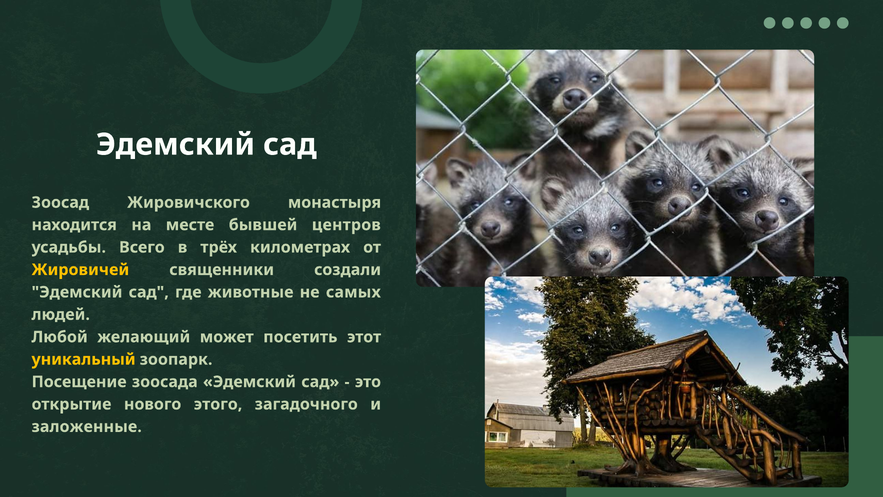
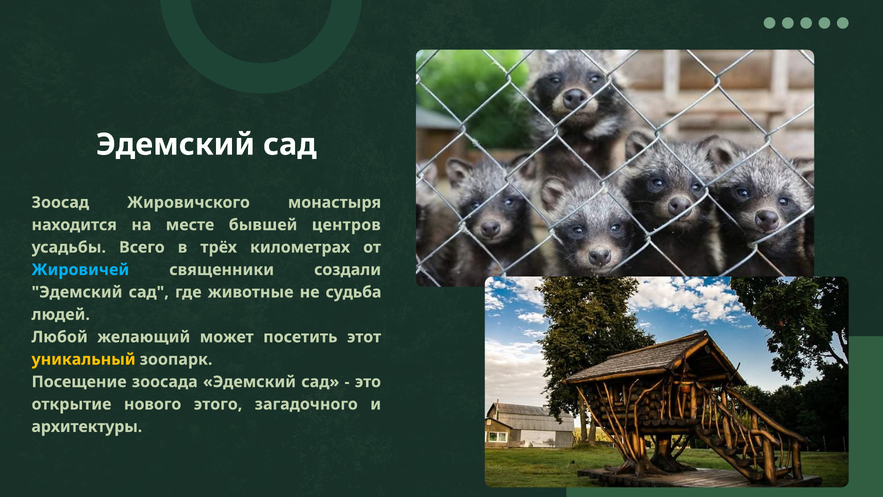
Жировичей colour: yellow -> light blue (80, 270)
самых: самых -> судьба (353, 292)
заложенные: заложенные -> архитектуры (87, 426)
